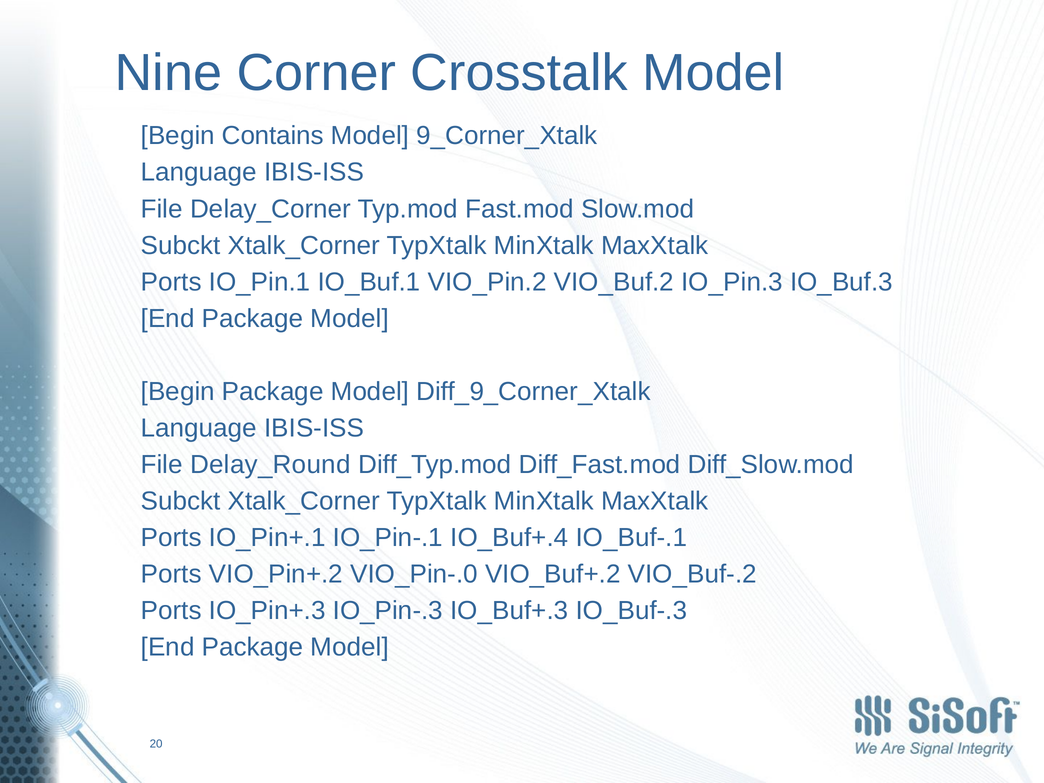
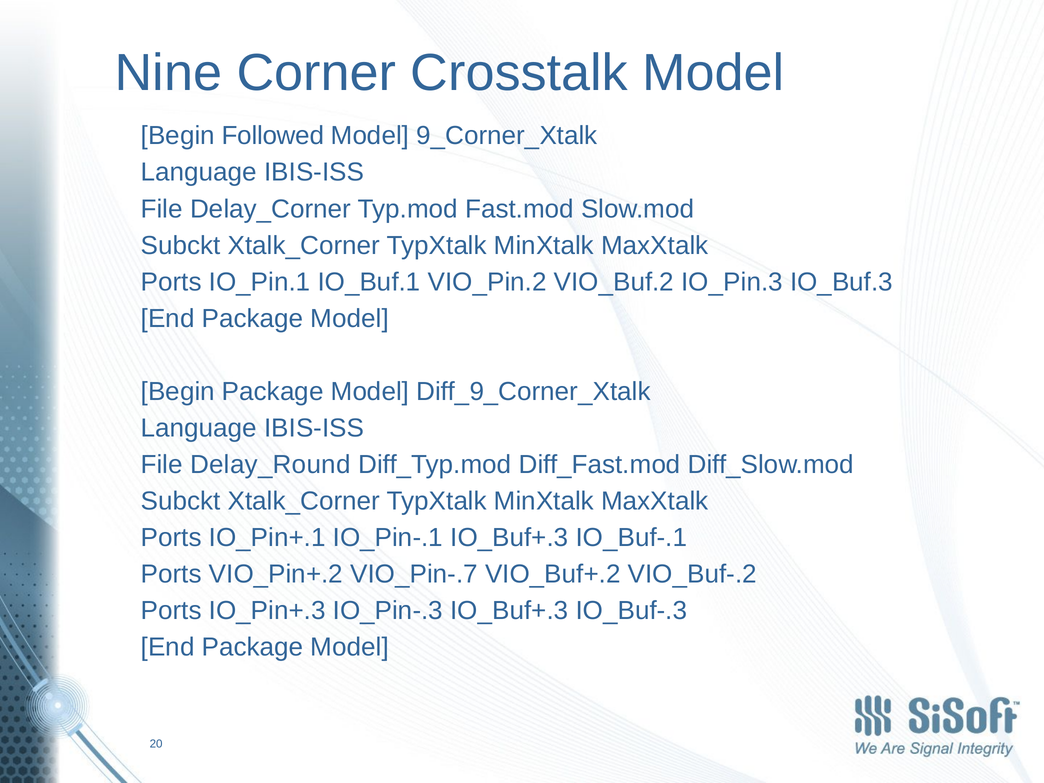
Contains: Contains -> Followed (273, 136)
IO_Pin-.1 IO_Buf+.4: IO_Buf+.4 -> IO_Buf+.3 (509, 538)
VIO_Pin-.0: VIO_Pin-.0 -> VIO_Pin-.7 (414, 574)
